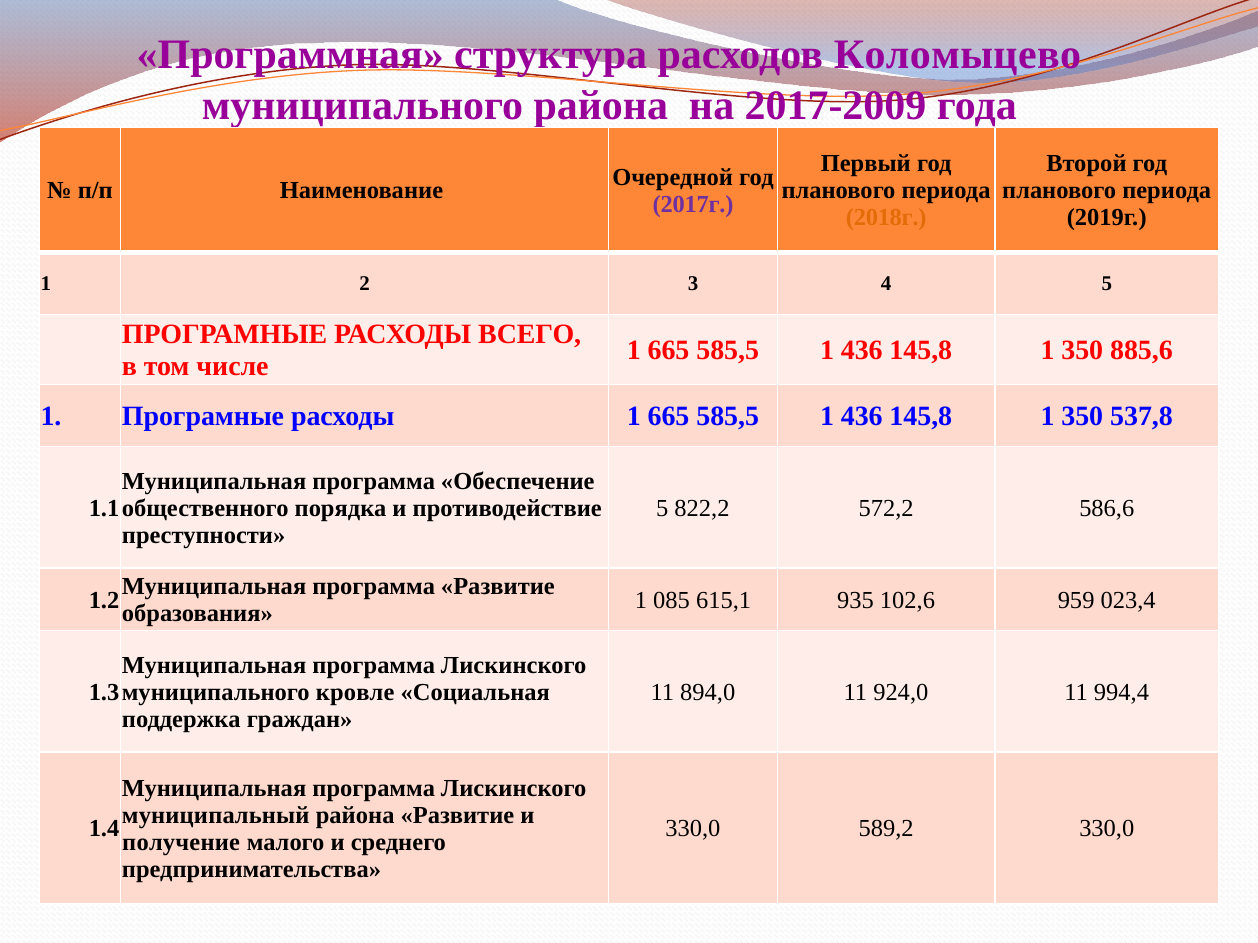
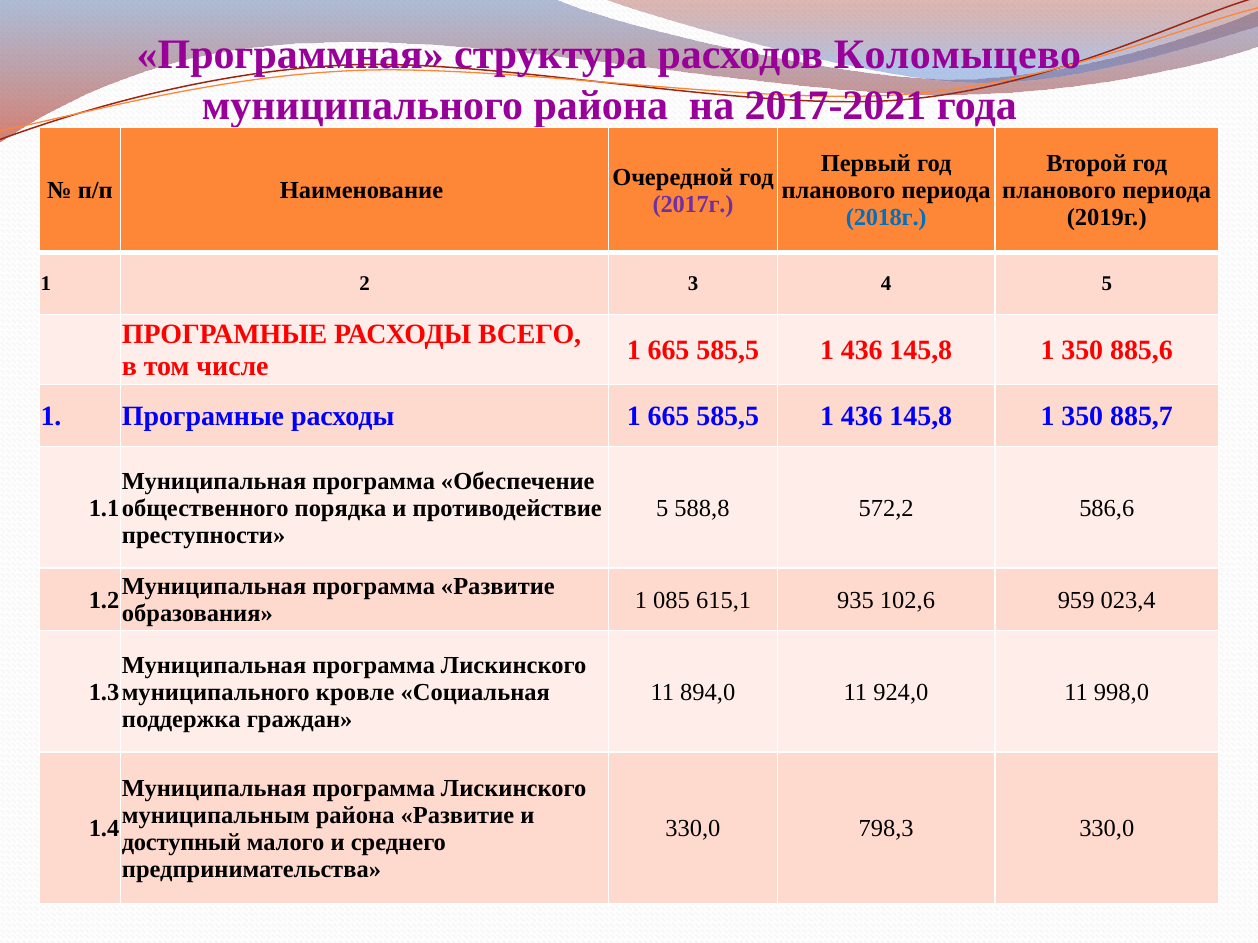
2017-2009: 2017-2009 -> 2017-2021 (836, 105)
2018г colour: orange -> blue (886, 218)
537,8: 537,8 -> 885,7 (1141, 417)
822,2: 822,2 -> 588,8 (702, 508)
994,4: 994,4 -> 998,0 (1121, 692)
муниципальный: муниципальный -> муниципальным (216, 815)
589,2: 589,2 -> 798,3 (886, 829)
получение: получение -> доступный (181, 843)
